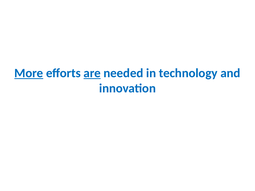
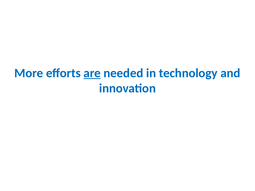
More underline: present -> none (29, 73)
